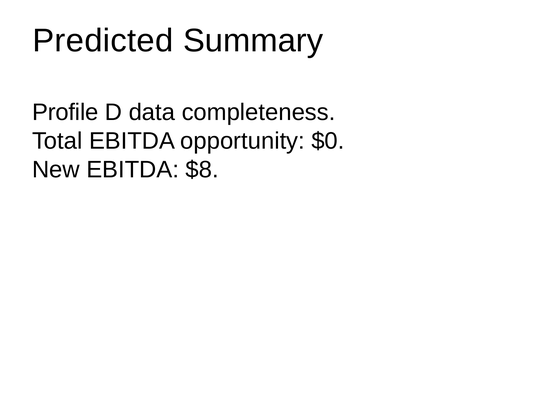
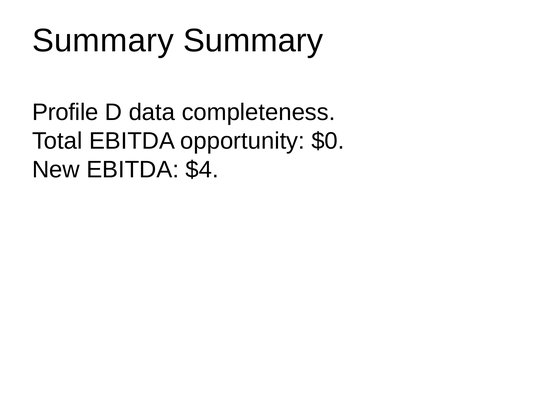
Predicted: Predicted -> Summary (103, 41)
$8: $8 -> $4 (202, 170)
